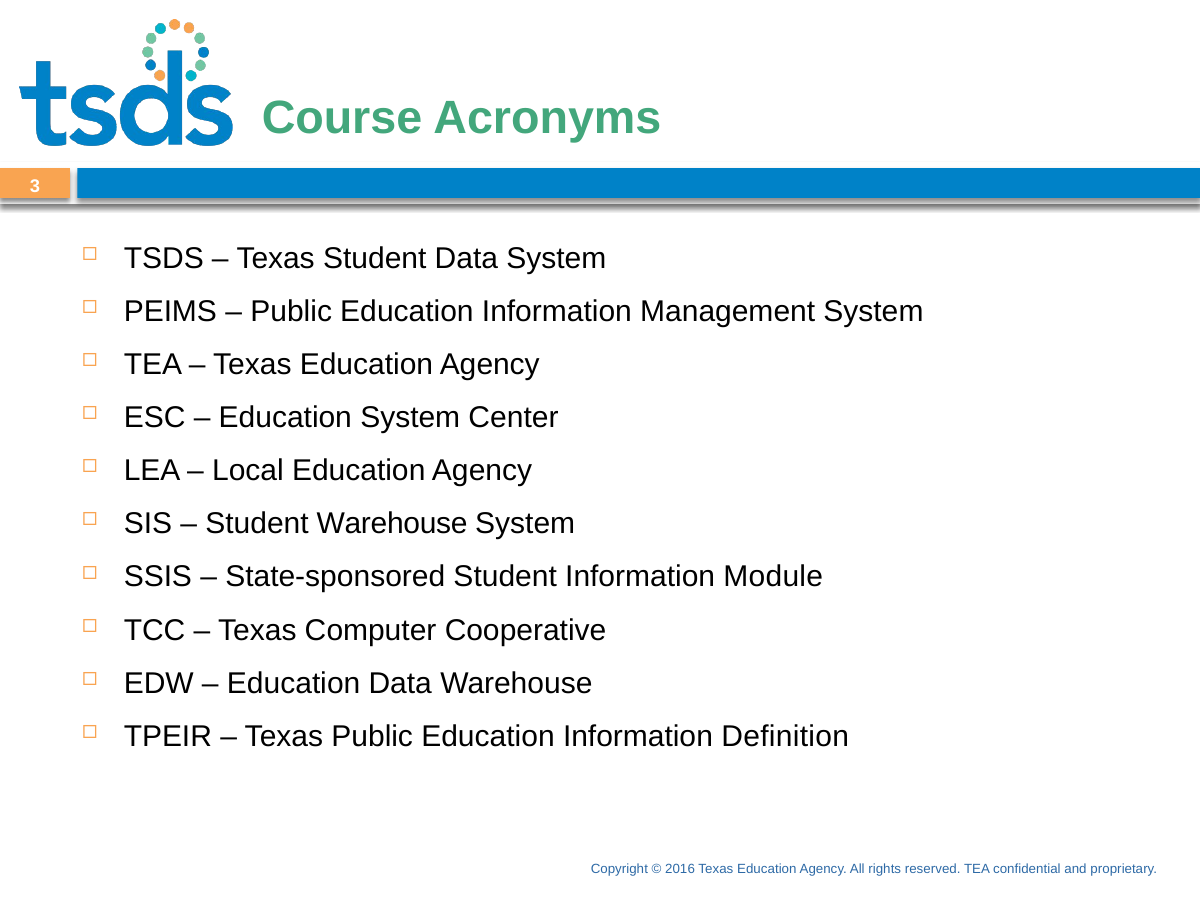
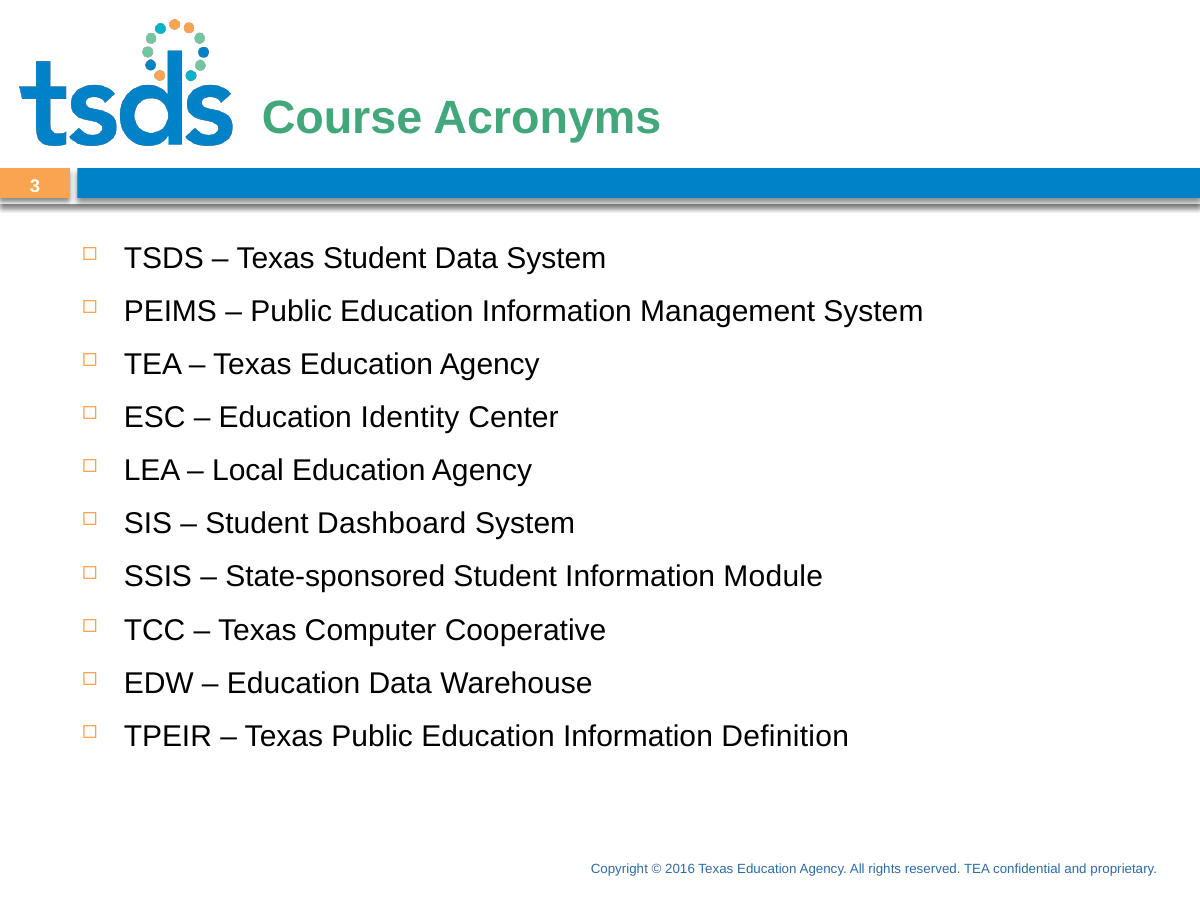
Education System: System -> Identity (410, 418)
Student Warehouse: Warehouse -> Dashboard (392, 524)
